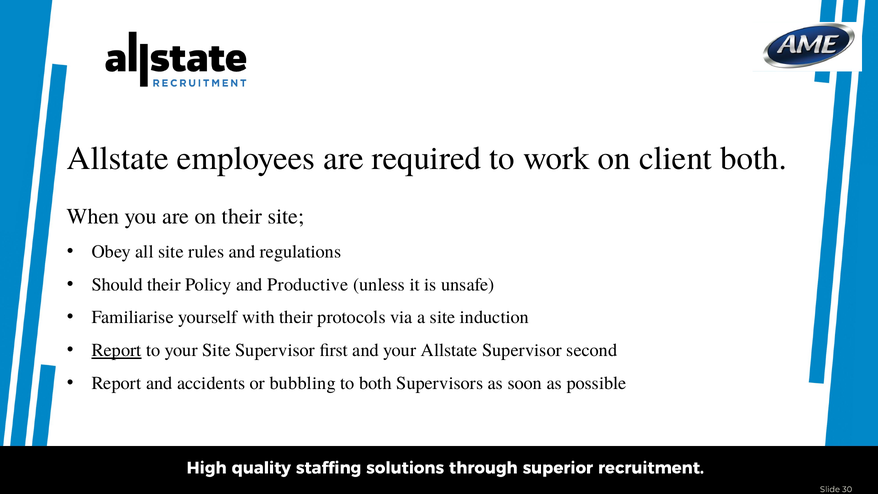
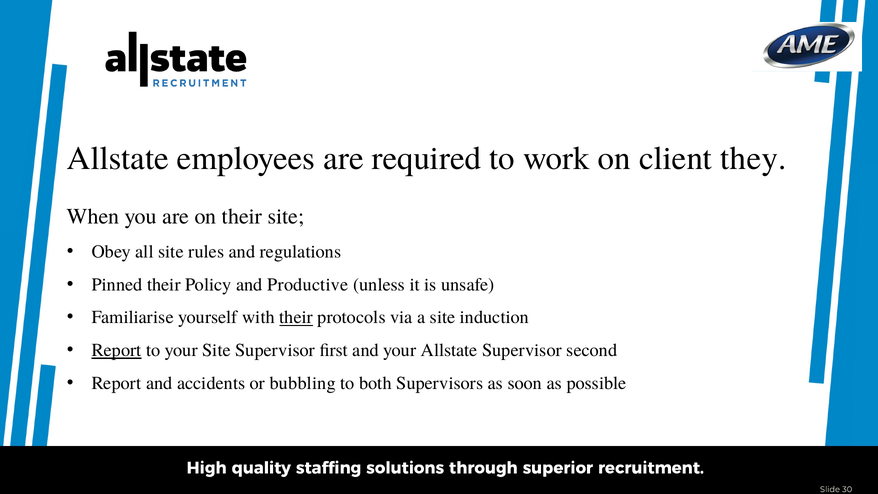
client both: both -> they (754, 158)
Should: Should -> Pinned (117, 284)
their underline: none -> present (296, 317)
